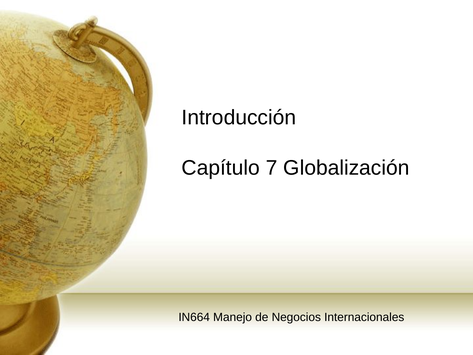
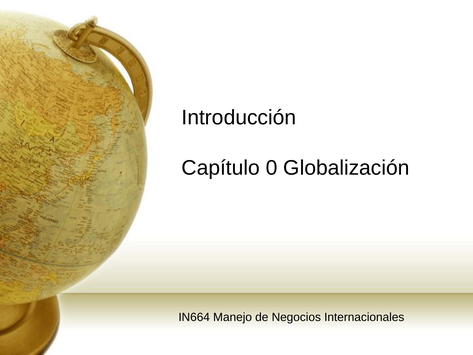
7: 7 -> 0 (272, 168)
